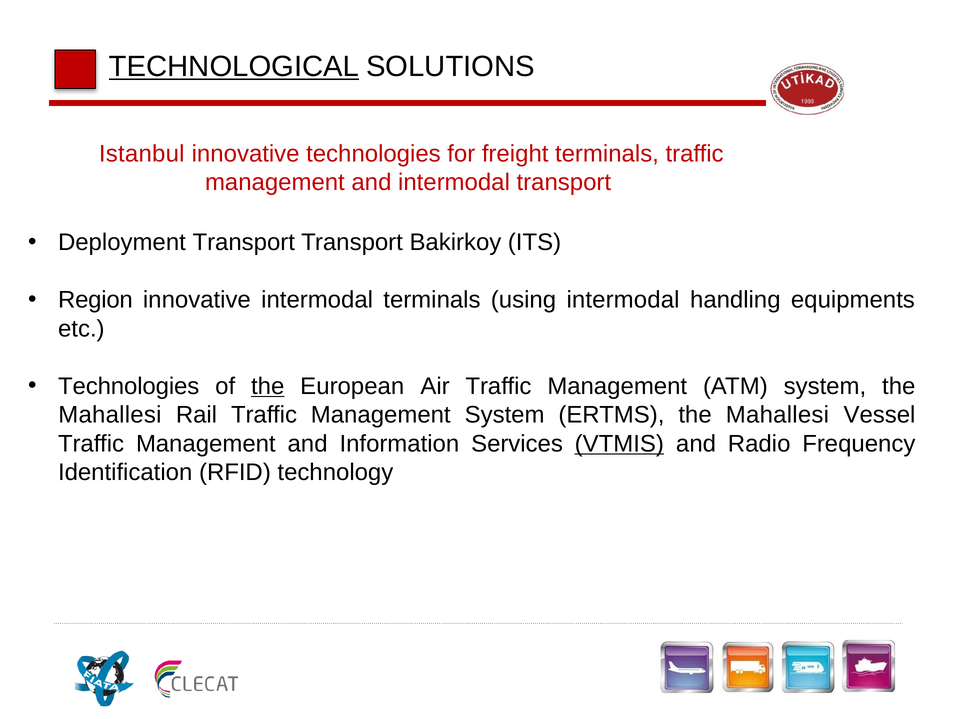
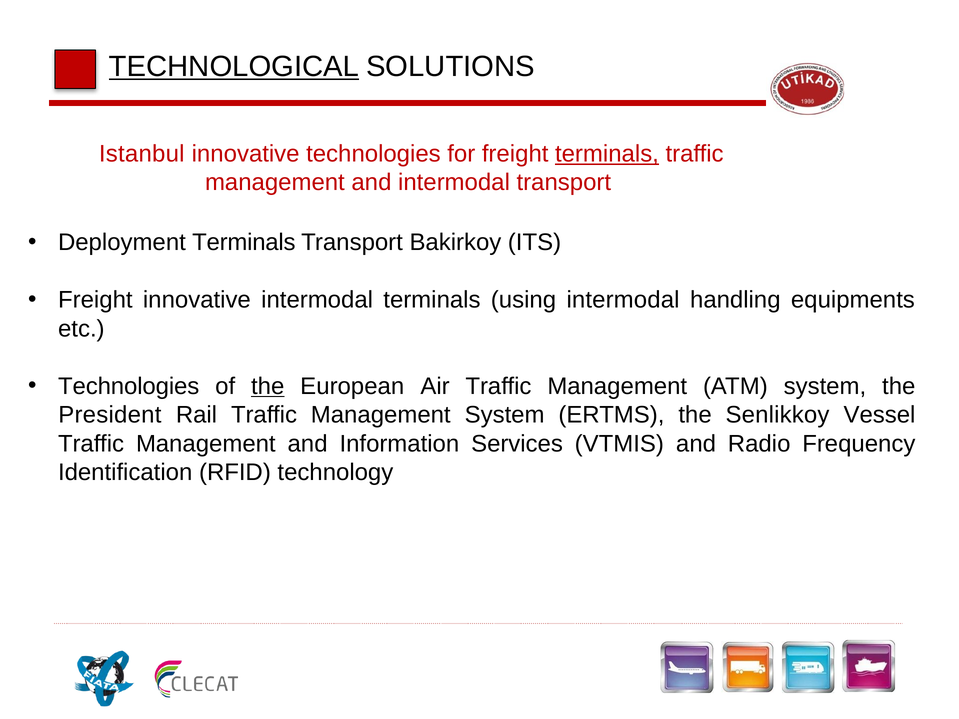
terminals underline: none -> present (607, 154)
Deployment Transport: Transport -> Terminals (244, 242)
Region: Region -> Freight (95, 300)
Mahallesi: Mahallesi -> President (110, 415)
ERTMS the Mahallesi: Mahallesi -> Senlikkoy (777, 415)
VTMIS underline: present -> none (619, 444)
